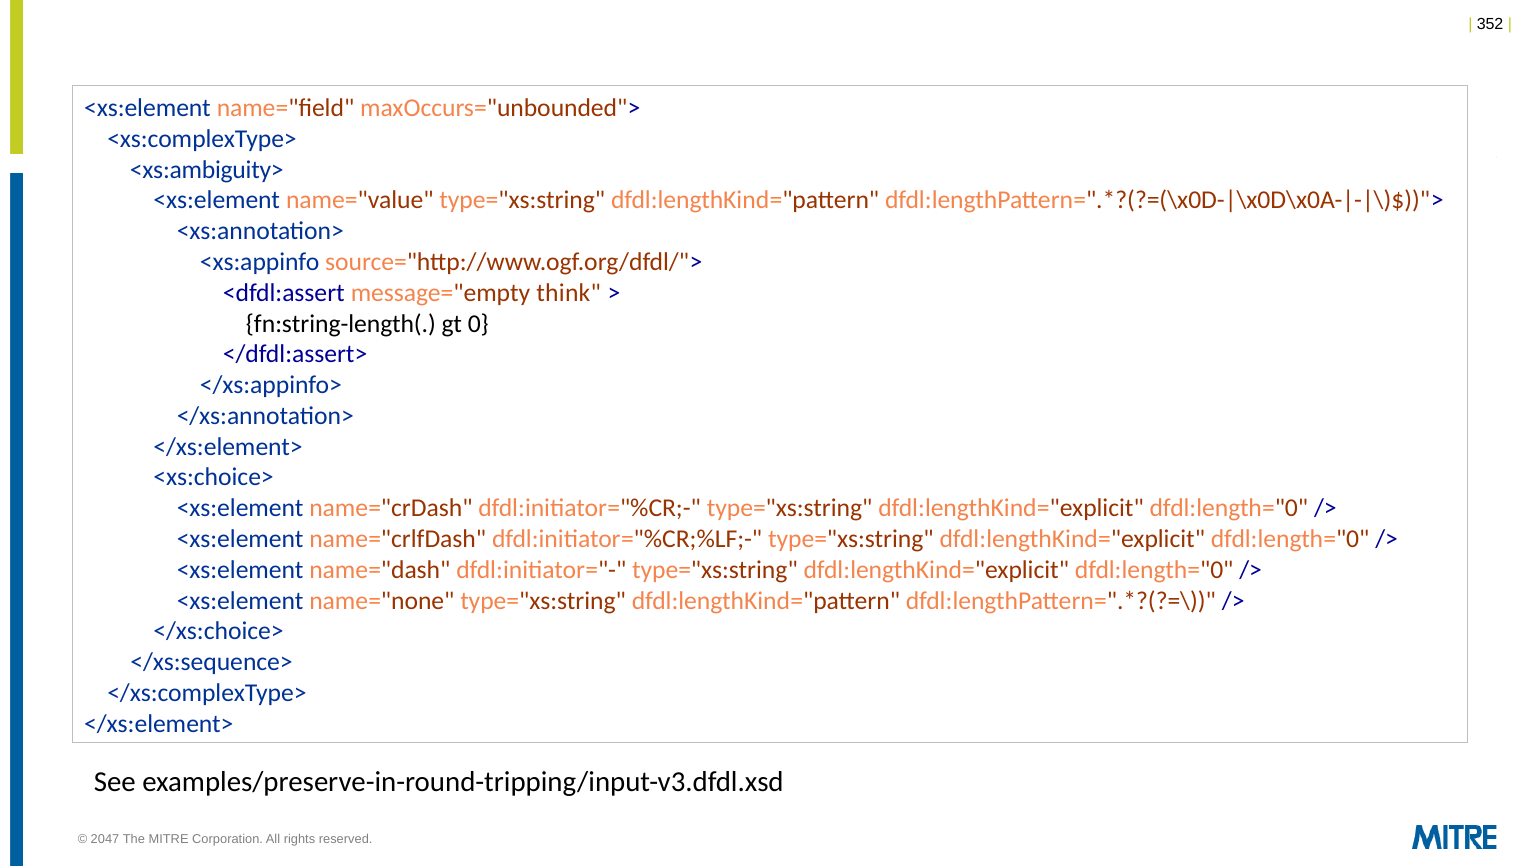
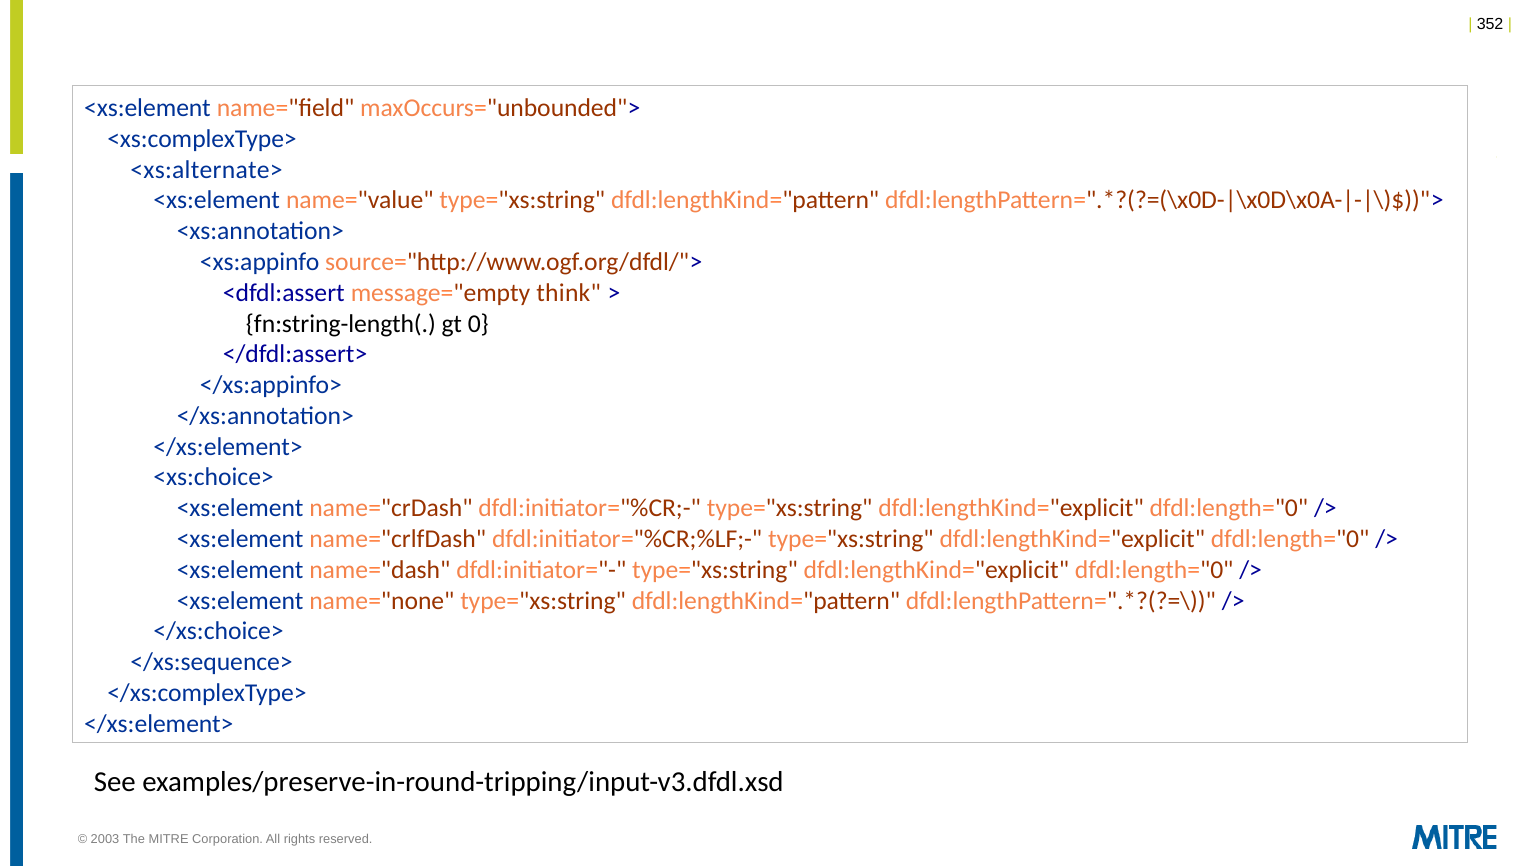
<xs:ambiguity>: <xs:ambiguity> -> <xs:alternate> (207, 170)
2047: 2047 -> 2003 (105, 840)
